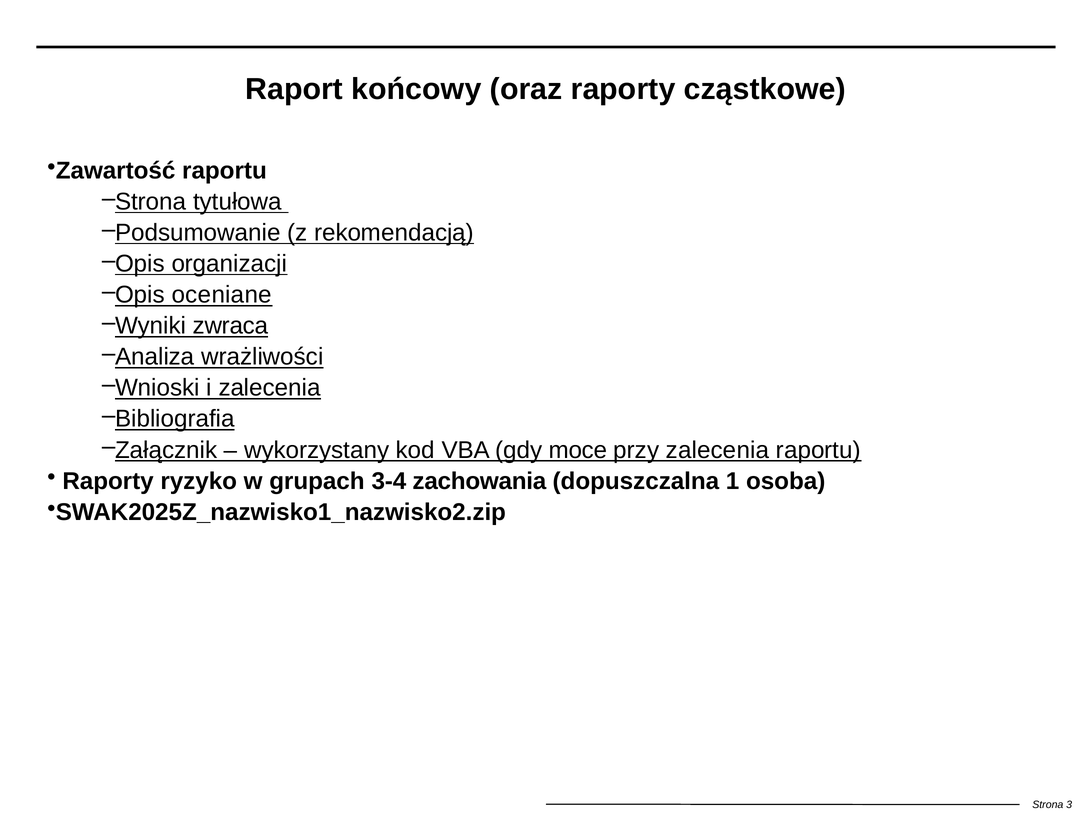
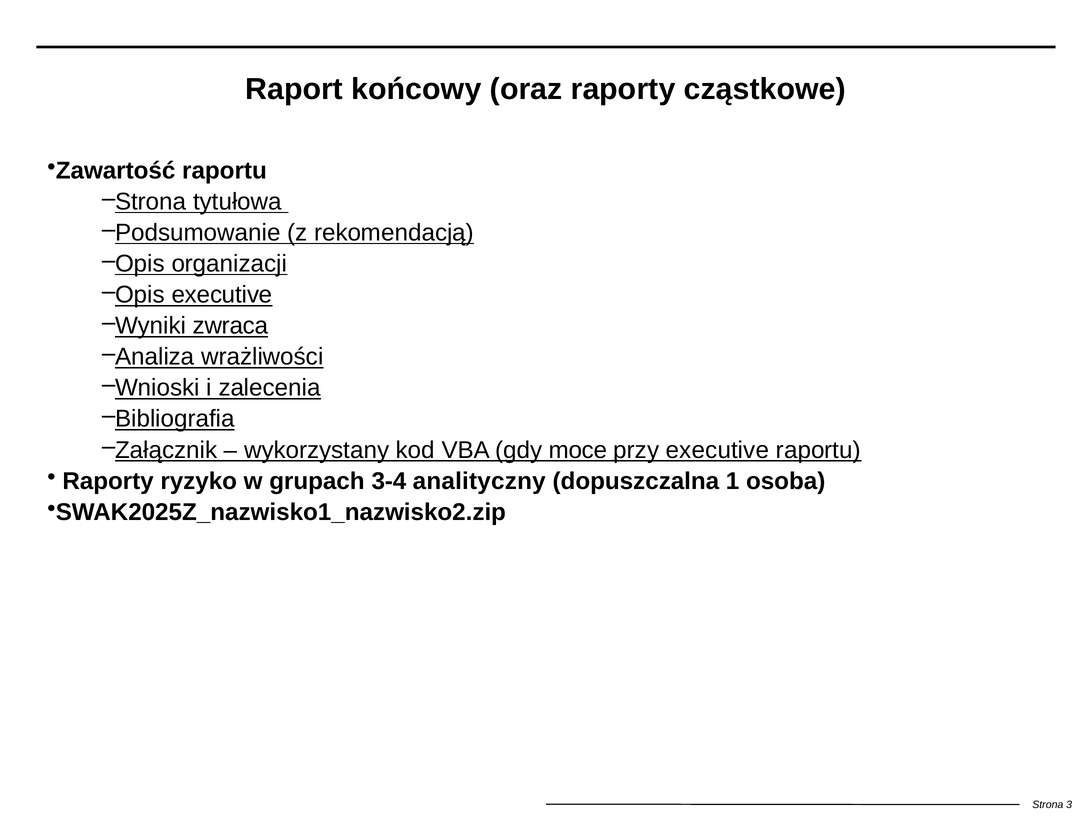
Opis oceniane: oceniane -> executive (222, 295)
przy zalecenia: zalecenia -> executive (717, 450)
zachowania: zachowania -> analityczny (479, 481)
